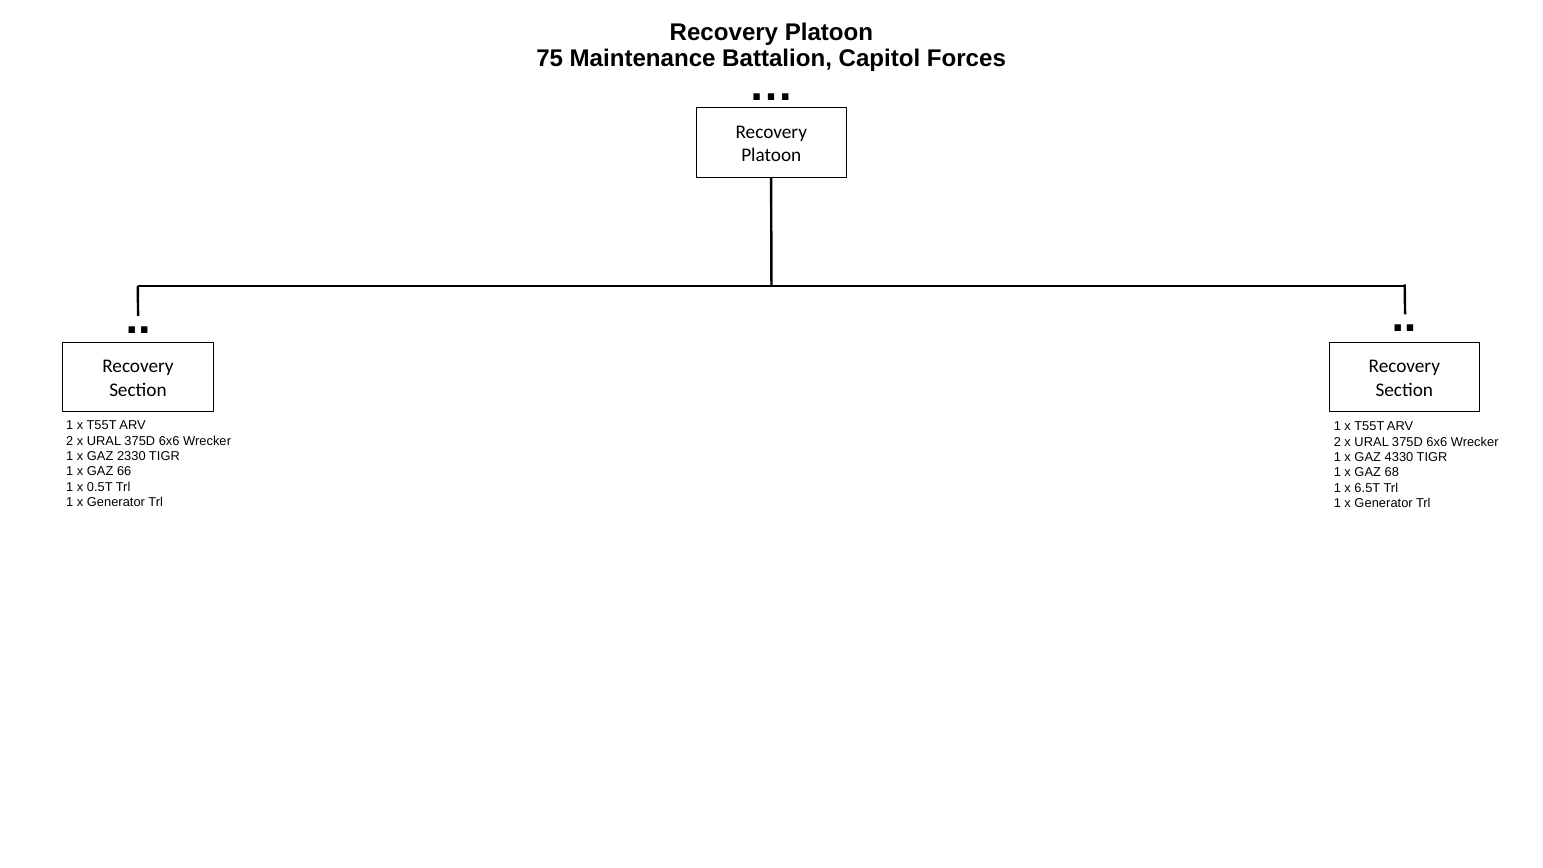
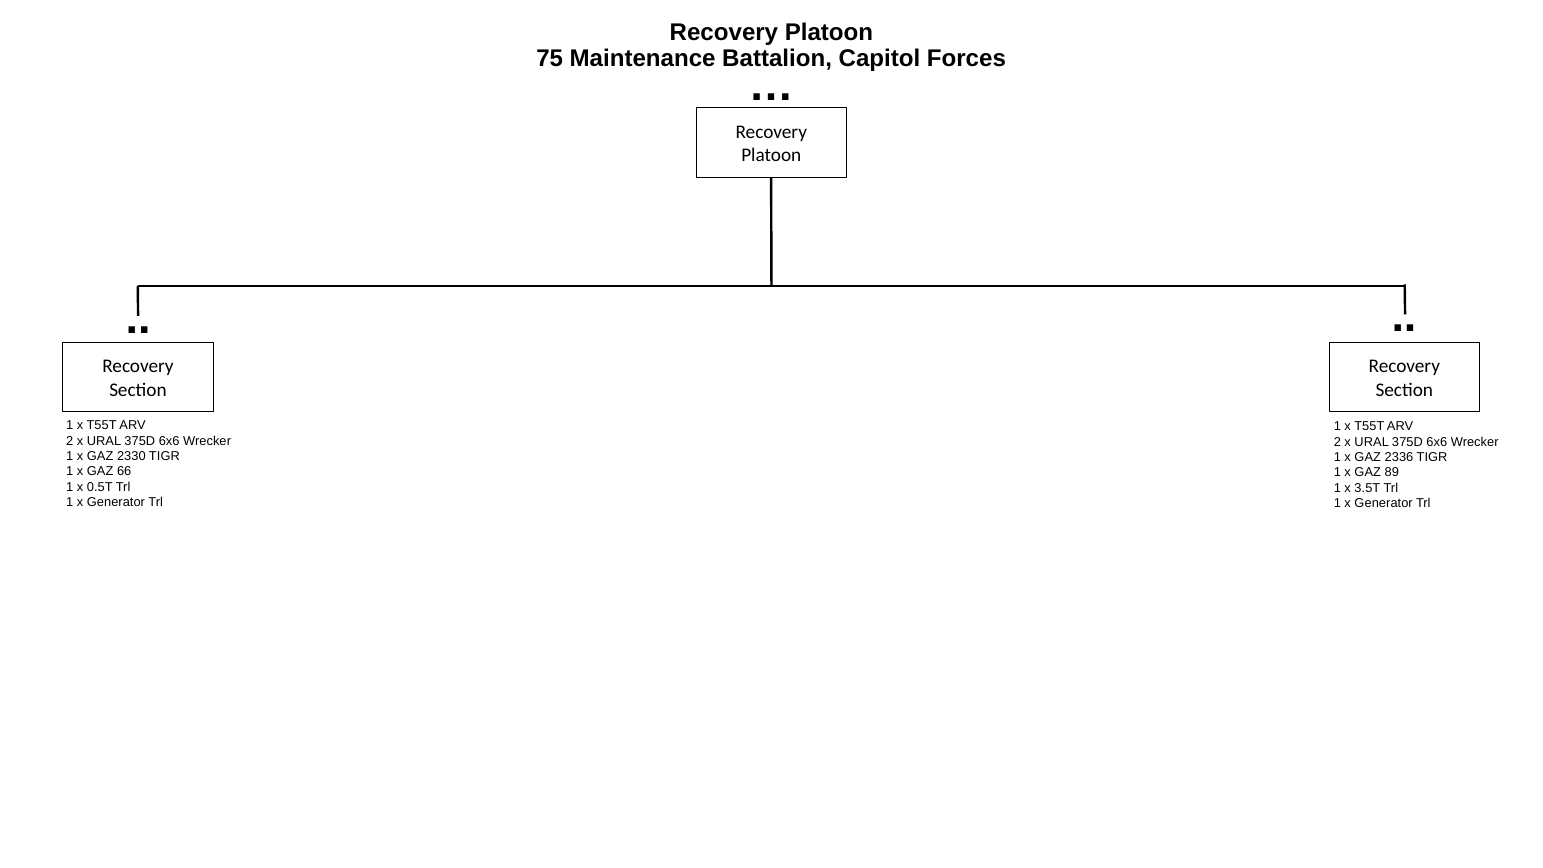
4330: 4330 -> 2336 (1399, 457)
68: 68 -> 89 (1392, 473)
6.5T: 6.5T -> 3.5T (1367, 488)
